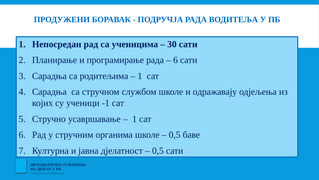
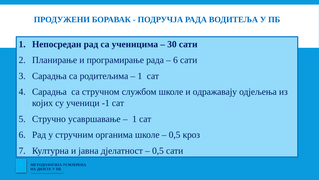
баве: баве -> кроз (191, 134)
